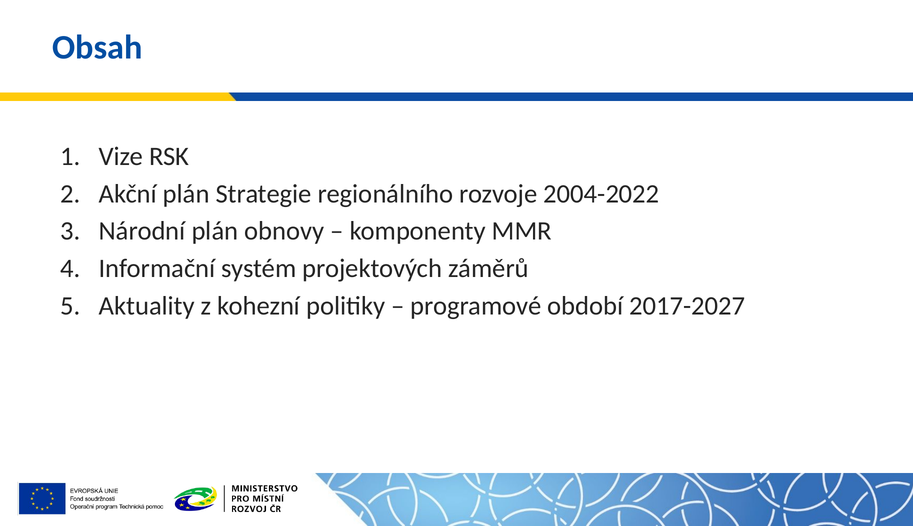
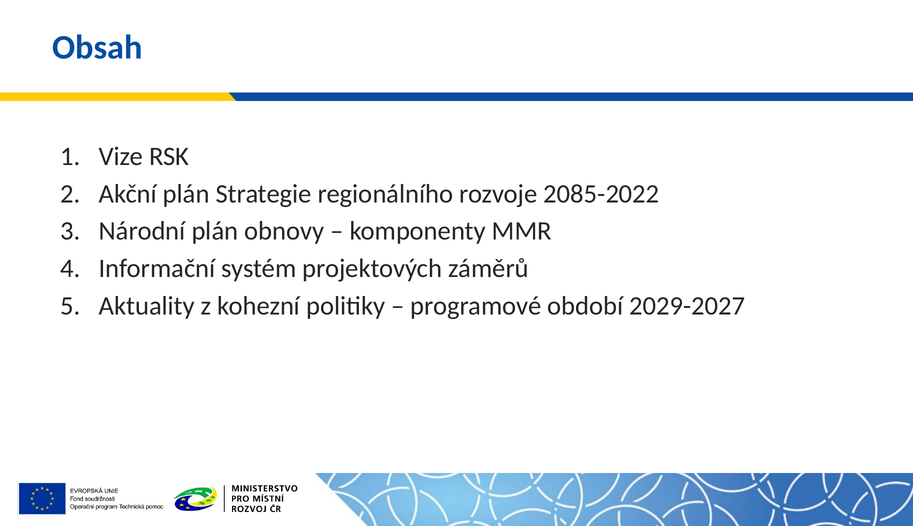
2004-2022: 2004-2022 -> 2085-2022 (601, 194)
2017-2027: 2017-2027 -> 2029-2027 (687, 306)
